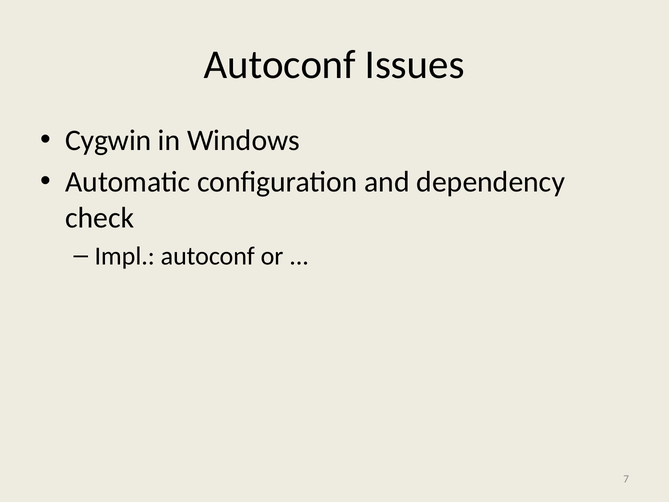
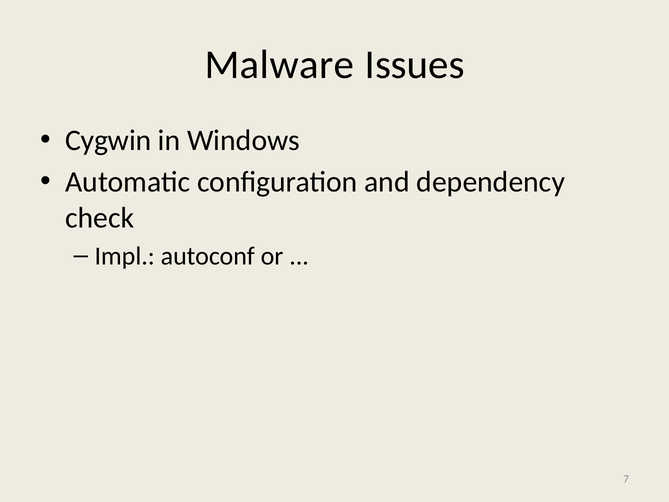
Autoconf: Autoconf -> Malware (279, 65)
